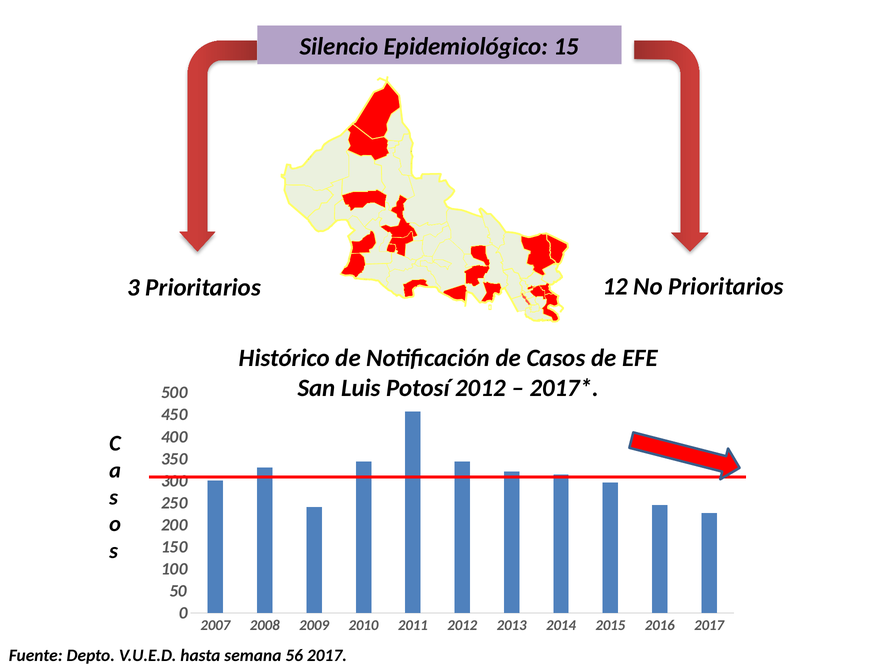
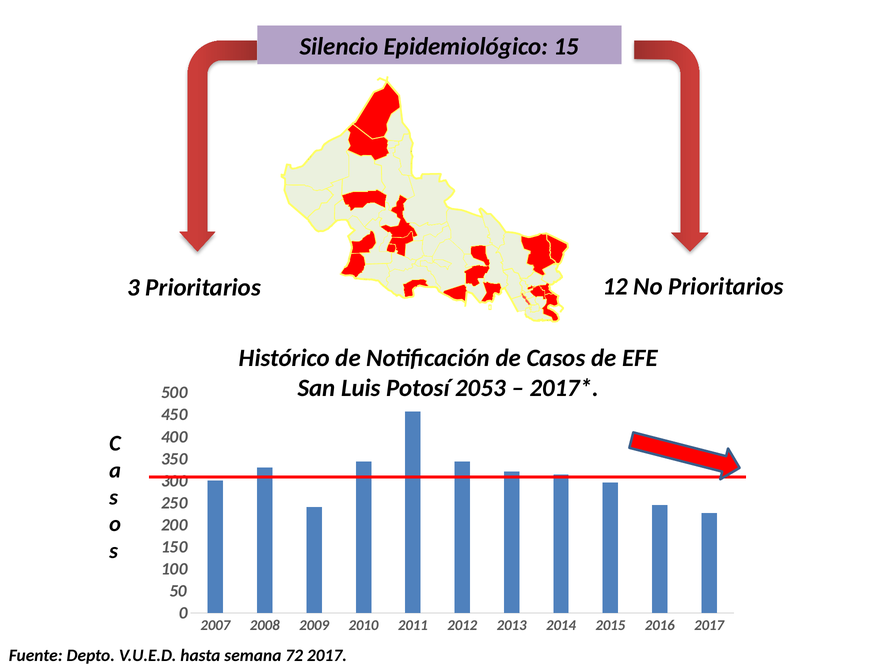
Potosí 2012: 2012 -> 2053 (481, 388)
56: 56 -> 72 (294, 655)
